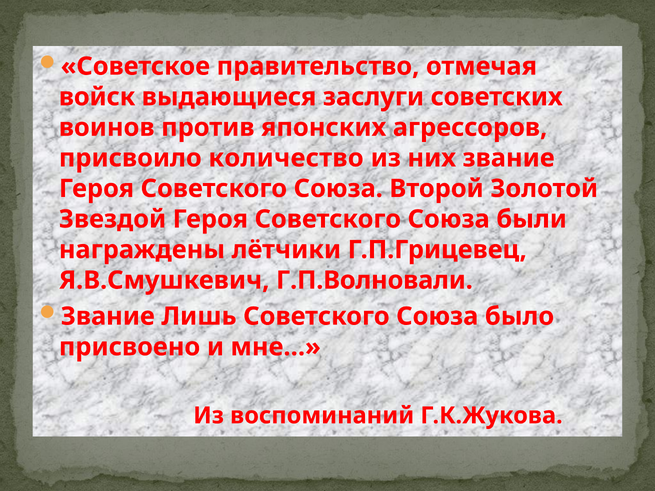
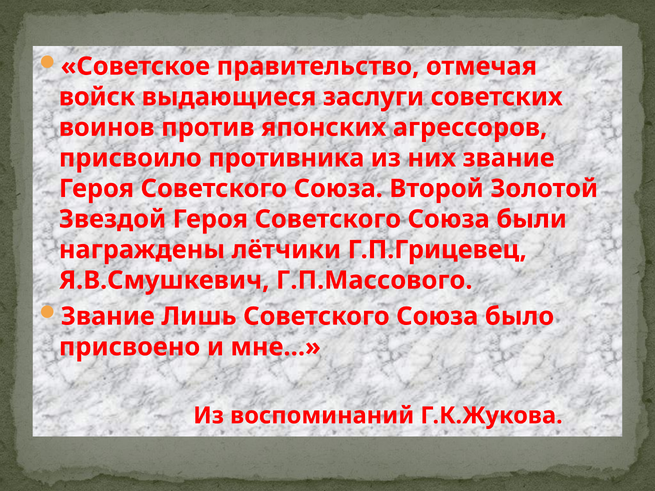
количество: количество -> противника (286, 158)
Г.П.Волновали: Г.П.Волновали -> Г.П.Массового (374, 280)
